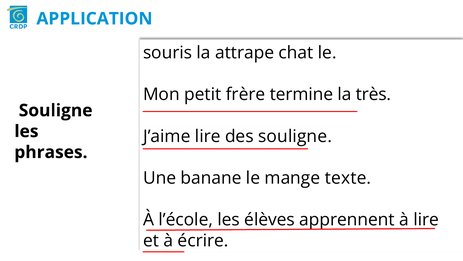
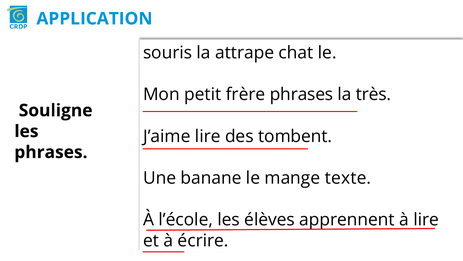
frère termine: termine -> phrases (302, 94)
des souligne: souligne -> tombent (295, 136)
